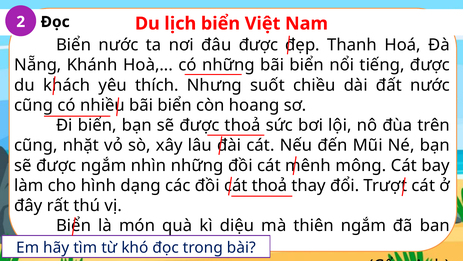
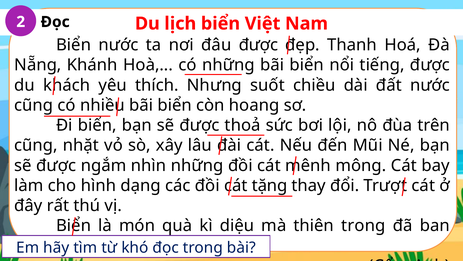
cát thoả: thoả -> tặng (270, 185)
thiên ngắm: ngắm -> trong (363, 225)
